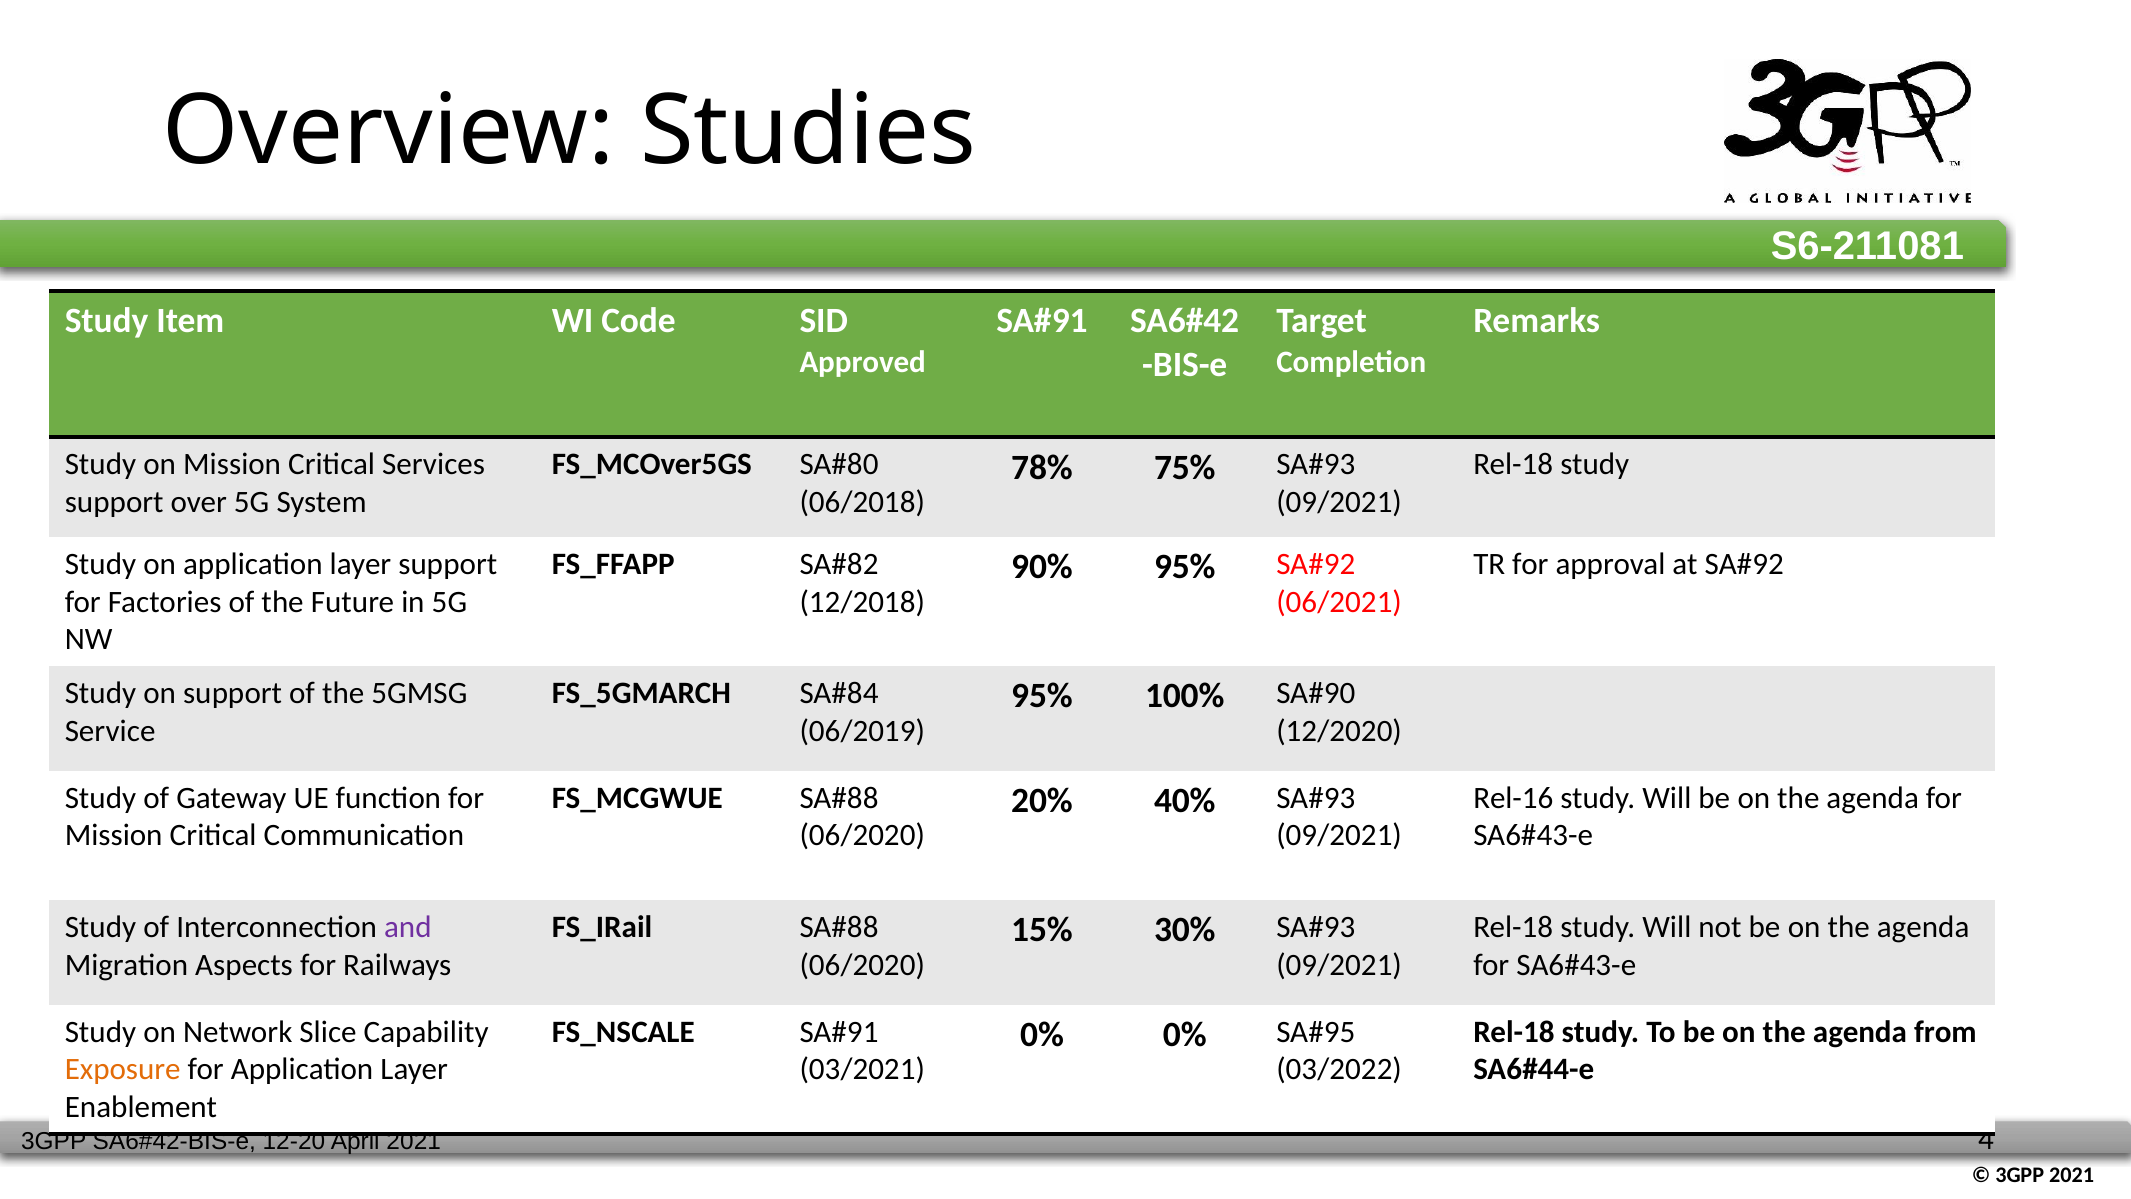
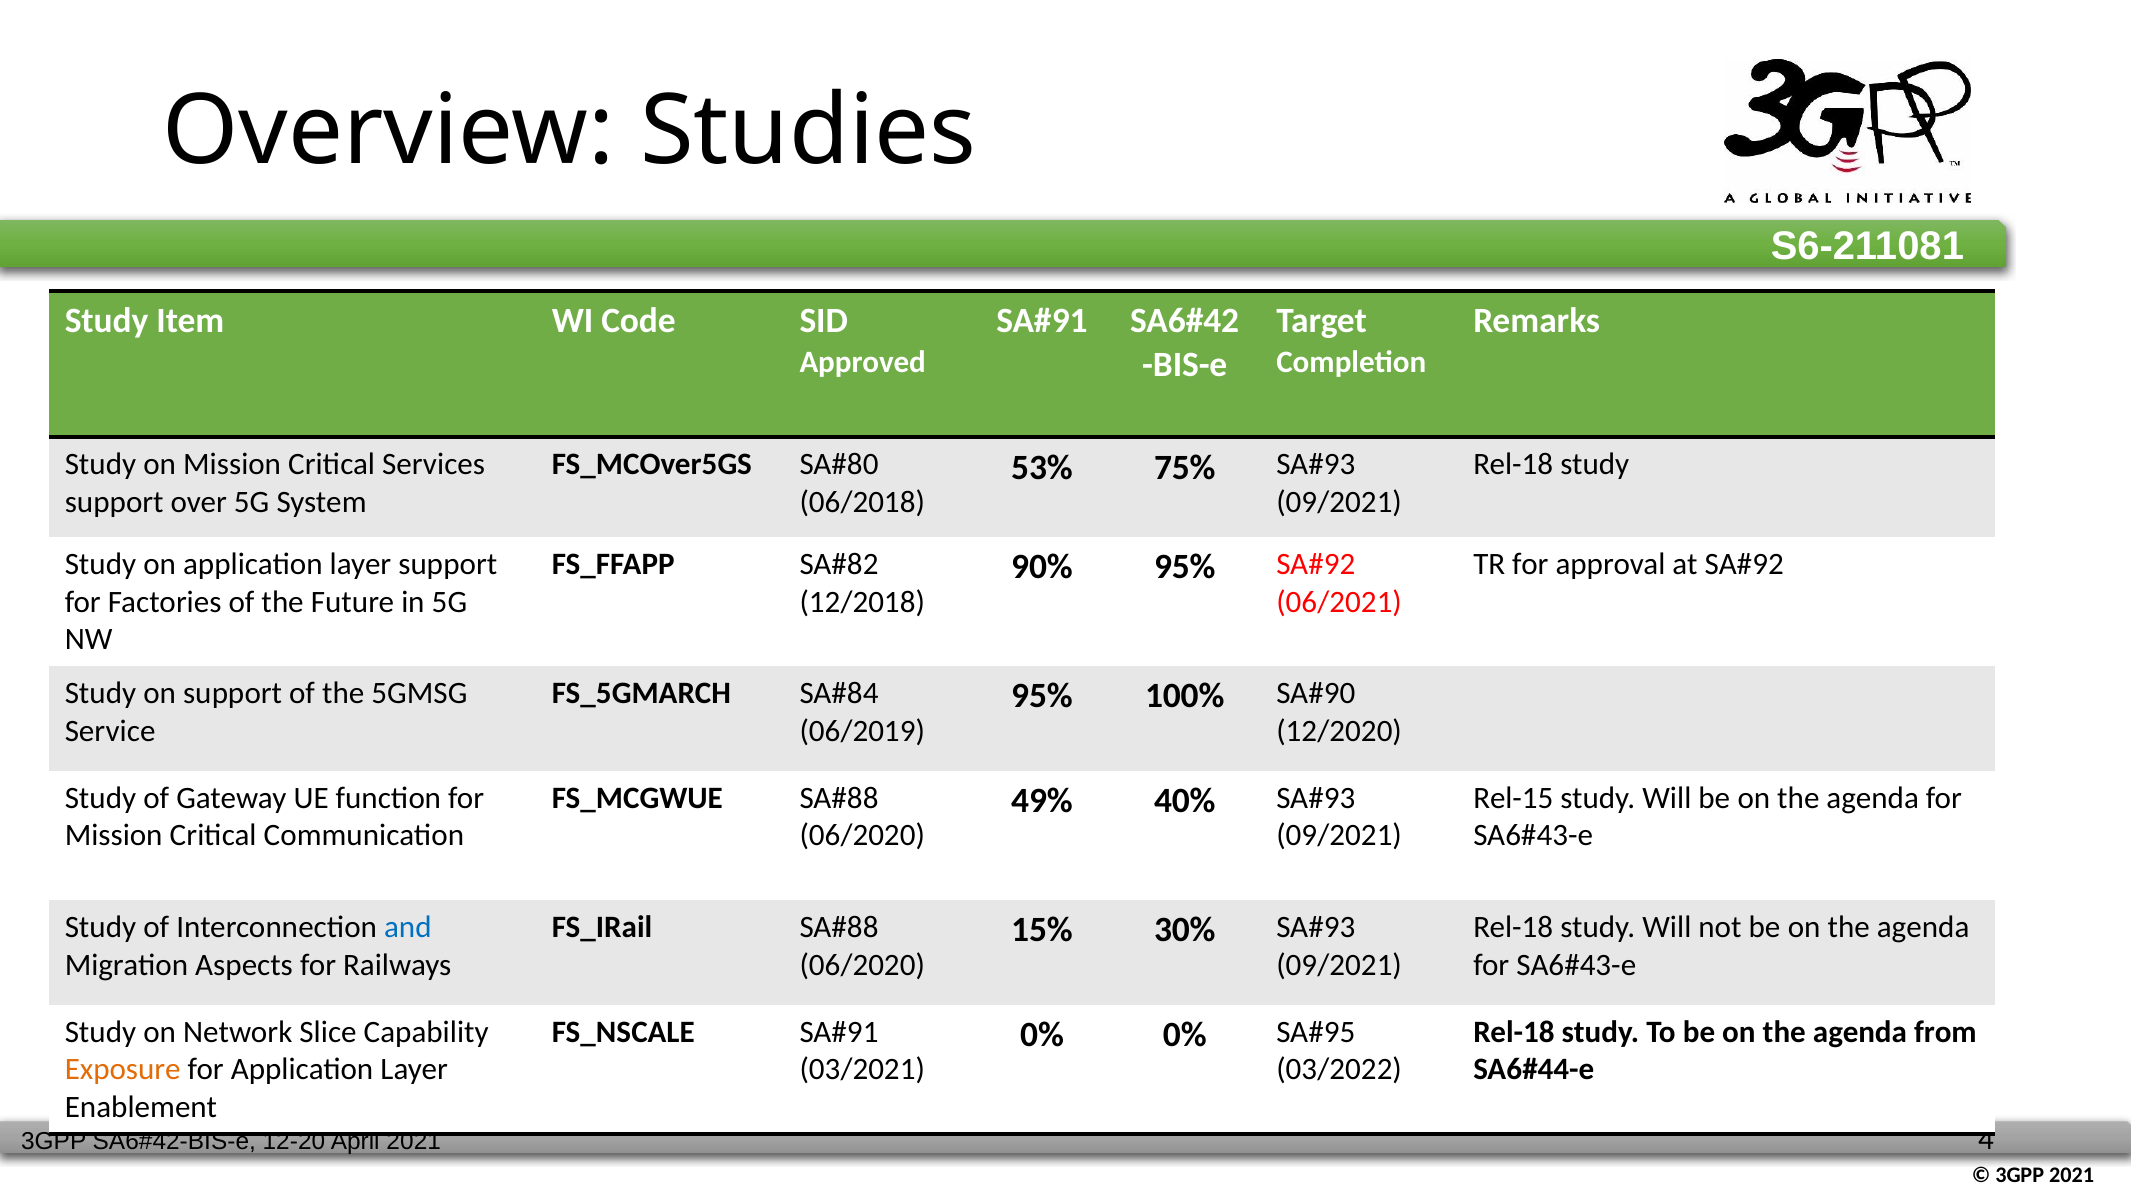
78%: 78% -> 53% (1042, 467)
Rel-16: Rel-16 -> Rel-15 (1513, 798)
20%: 20% -> 49% (1042, 800)
and colour: purple -> blue (408, 927)
